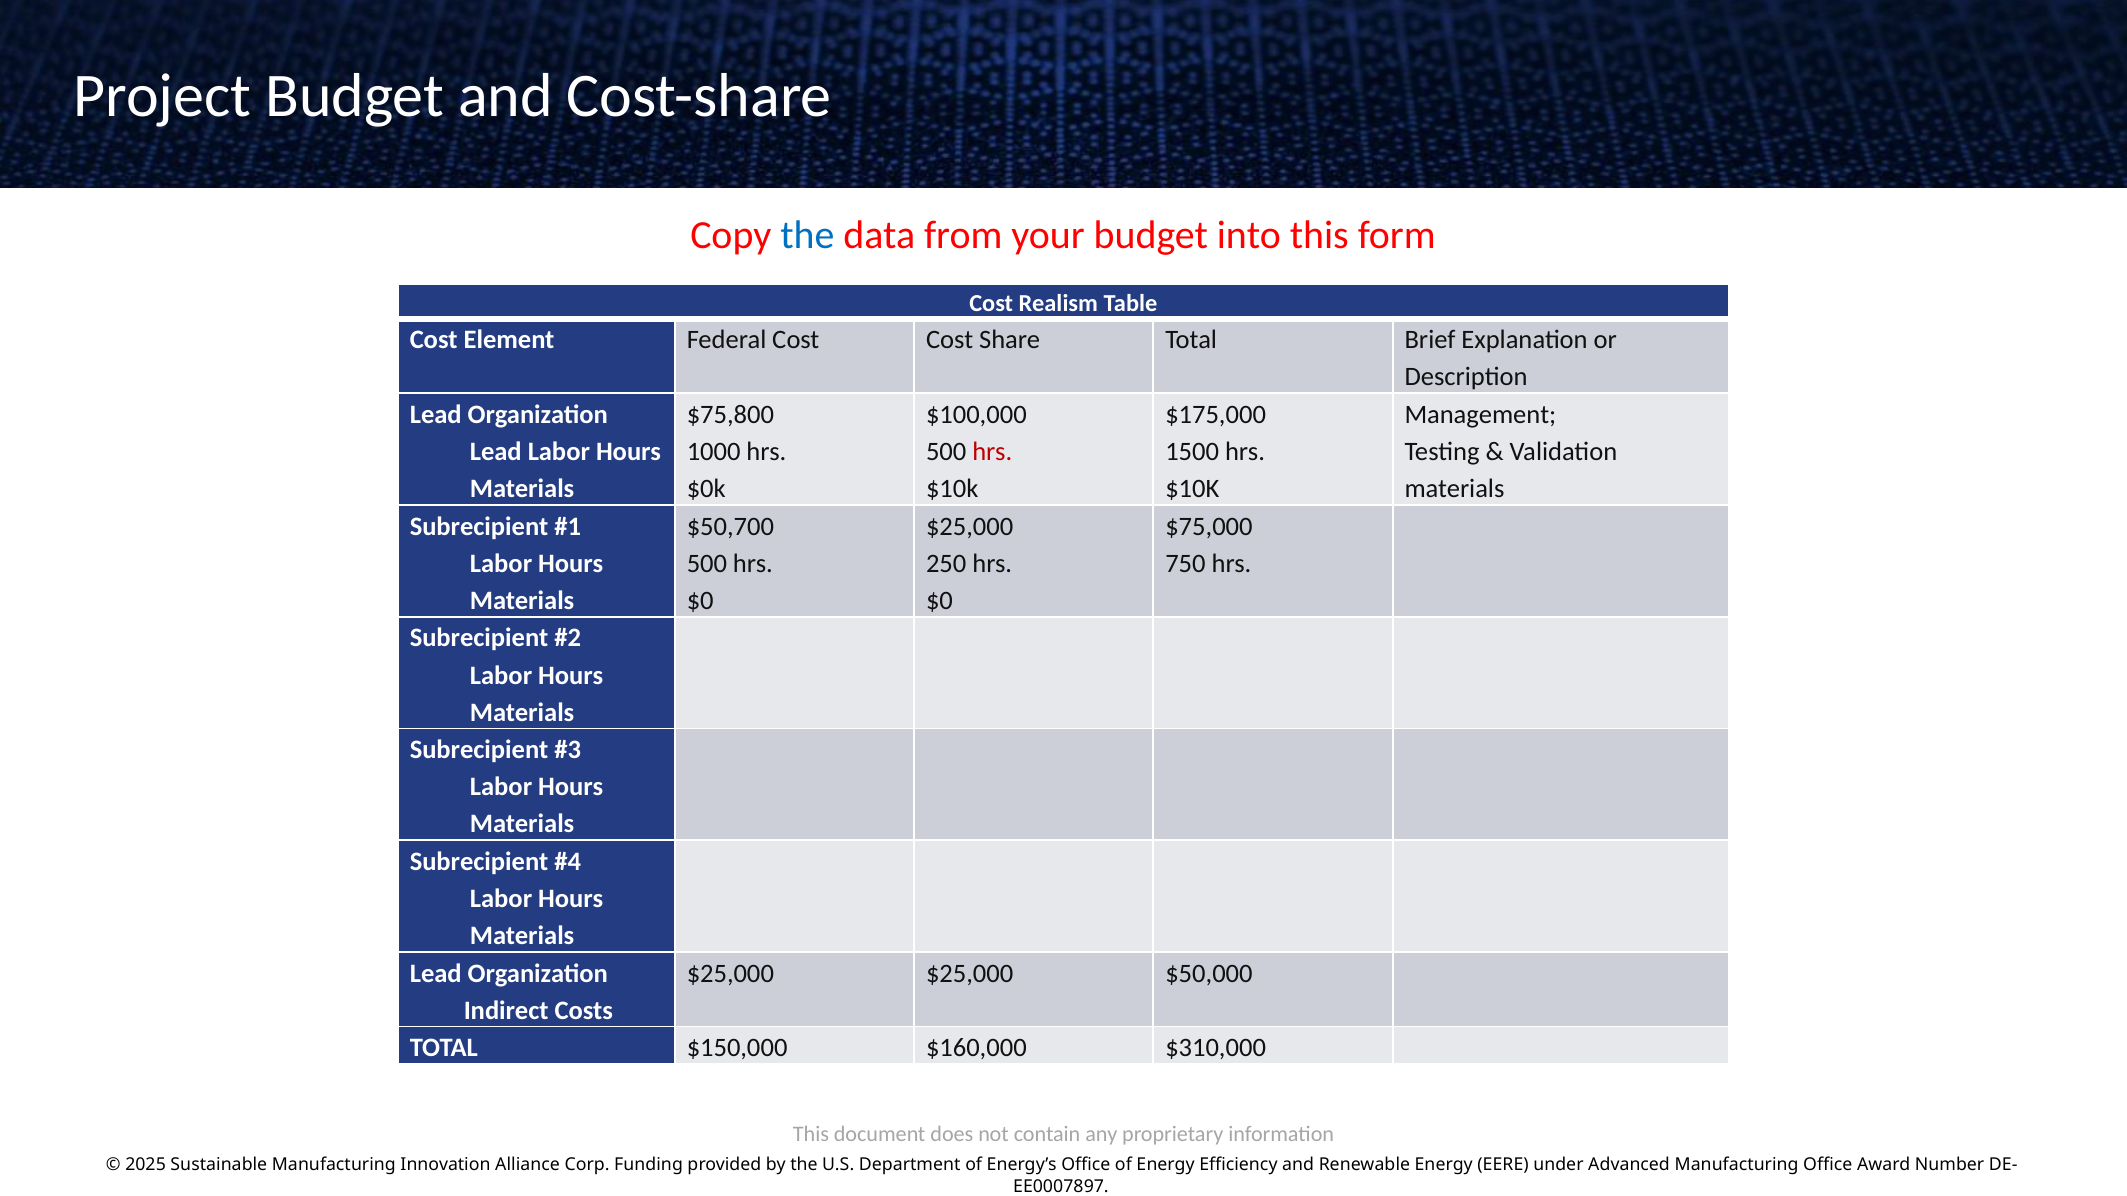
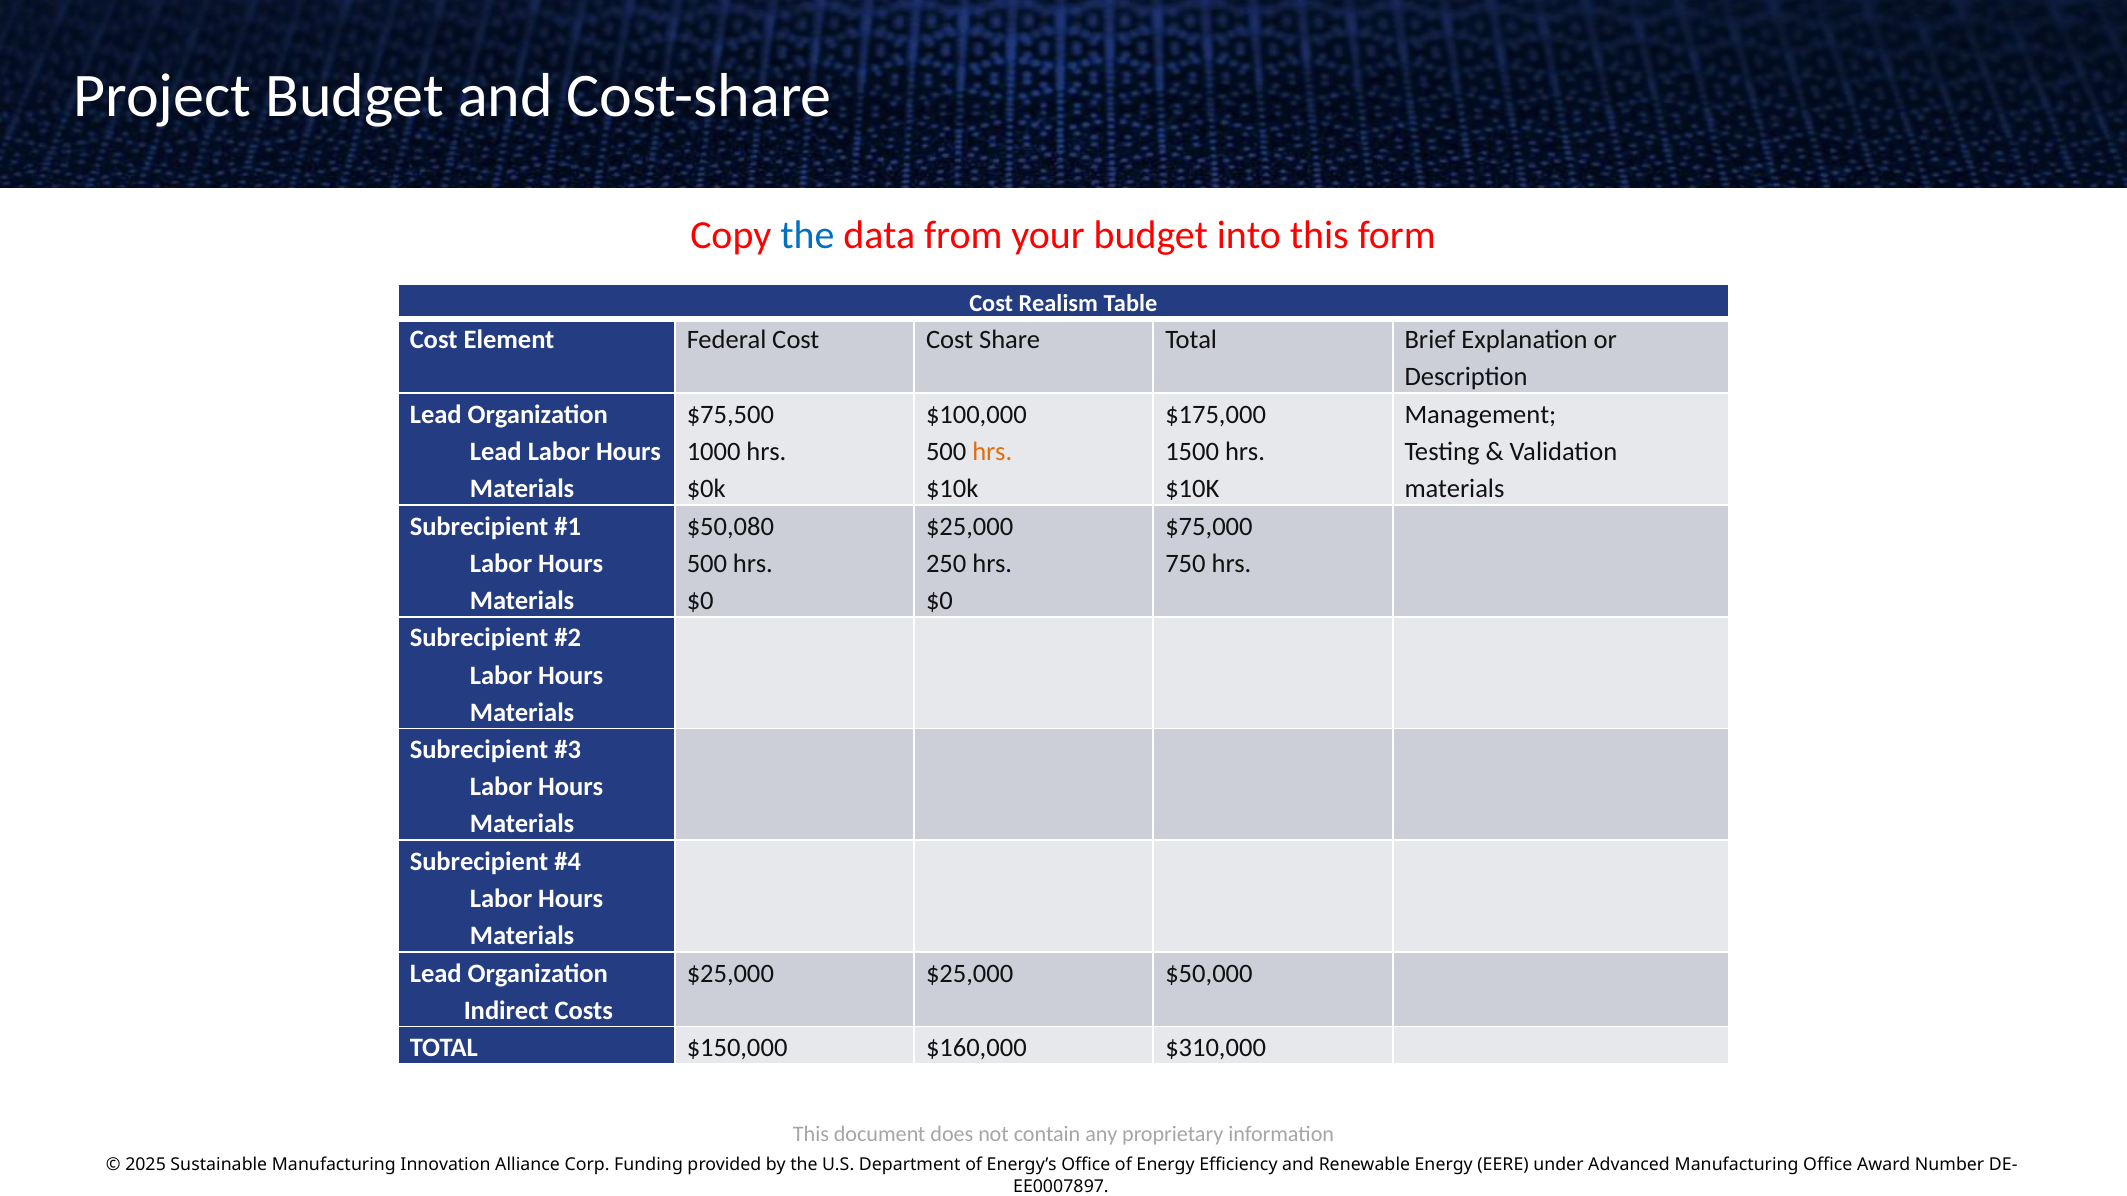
$75,800: $75,800 -> $75,500 (730, 415)
hrs colour: red -> orange (992, 452)
$50,700: $50,700 -> $50,080 (730, 526)
